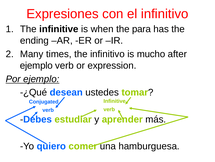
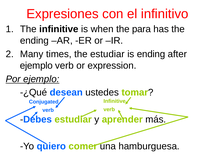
the infinitivo: infinitivo -> estudiar (107, 54)
is mucho: mucho -> ending (151, 54)
